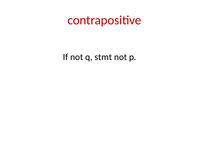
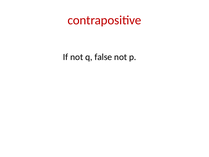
stmt: stmt -> false (103, 57)
